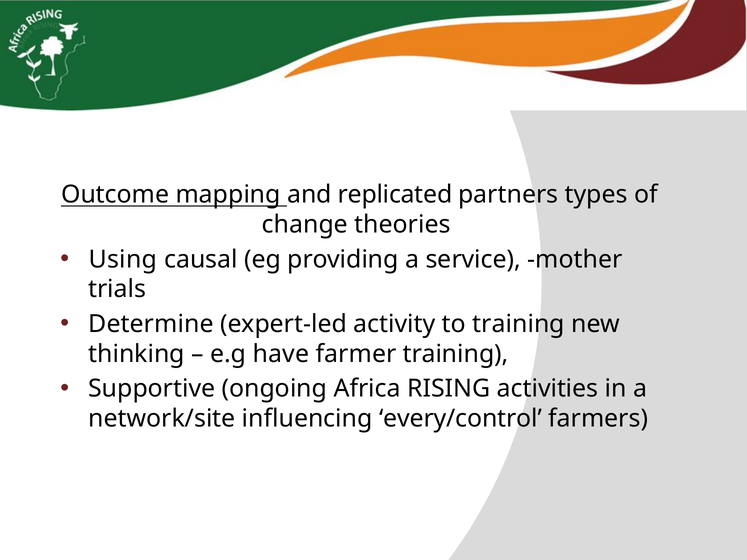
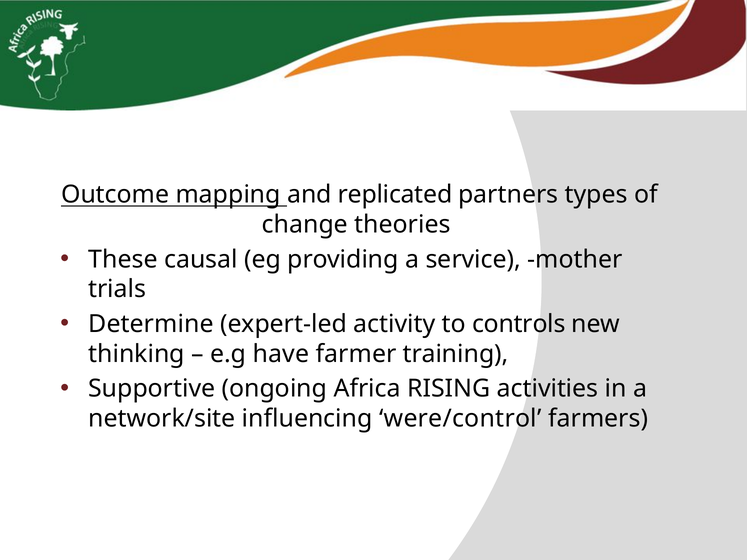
Using: Using -> These (123, 259)
to training: training -> controls (519, 324)
every/control: every/control -> were/control (460, 419)
